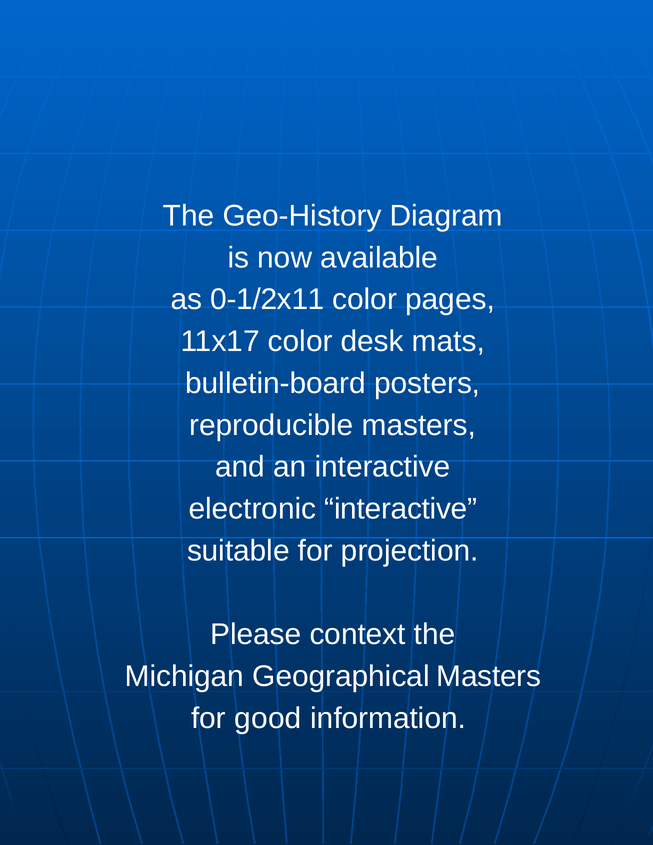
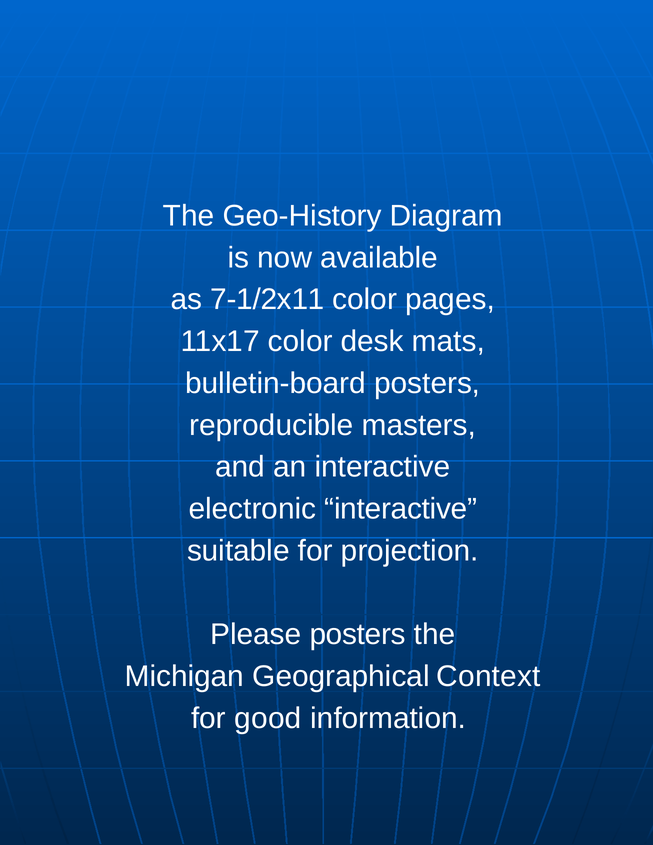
0-1/2x11: 0-1/2x11 -> 7-1/2x11 (267, 300)
Please context: context -> posters (358, 635)
Geographical Masters: Masters -> Context (488, 676)
